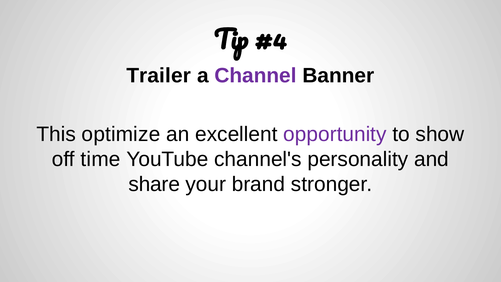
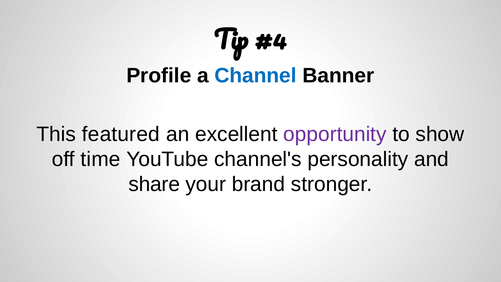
Trailer: Trailer -> Profile (159, 76)
Channel colour: purple -> blue (256, 76)
optimize: optimize -> featured (121, 134)
